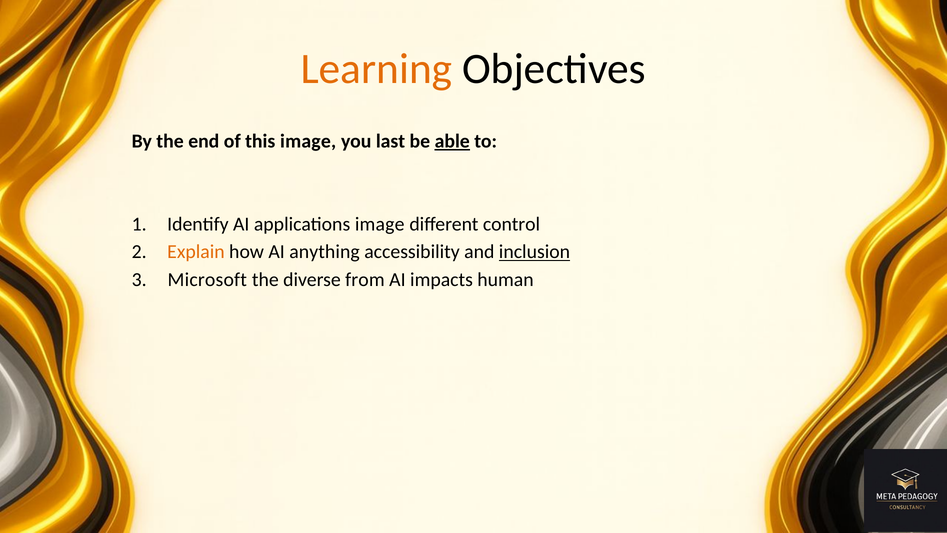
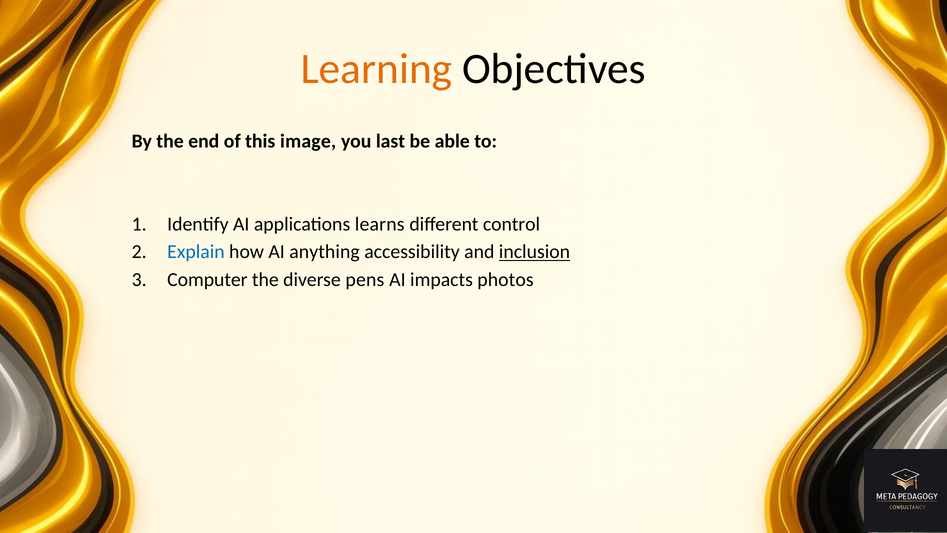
able underline: present -> none (452, 141)
applications image: image -> learns (380, 224)
Explain colour: orange -> blue (196, 252)
Microsoft: Microsoft -> Computer (207, 279)
from: from -> pens (365, 279)
human: human -> photos (505, 279)
